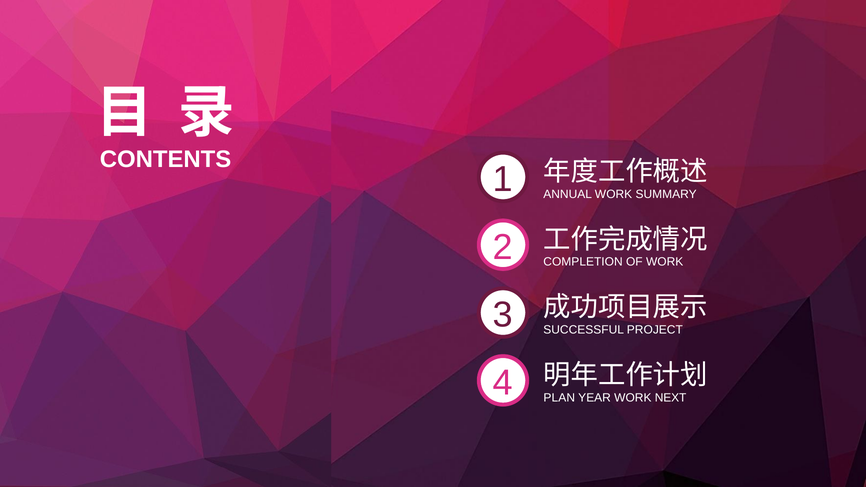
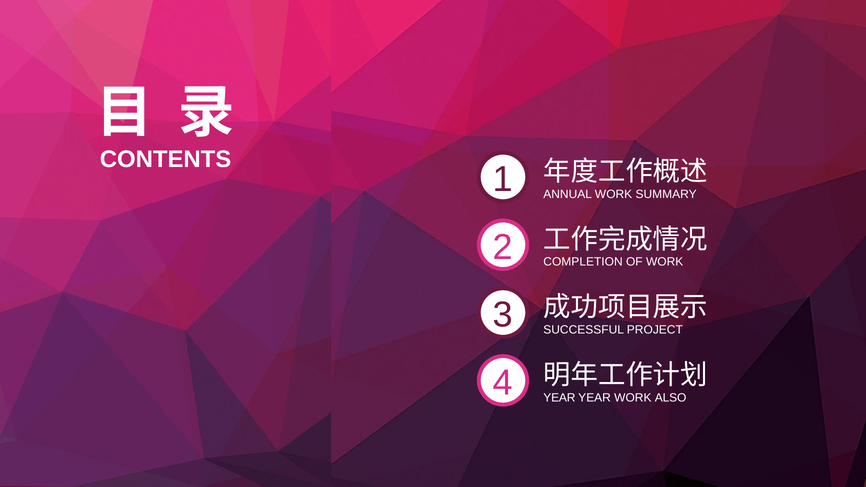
PLAN: PLAN -> YEAR (559, 398)
NEXT: NEXT -> ALSO (671, 398)
